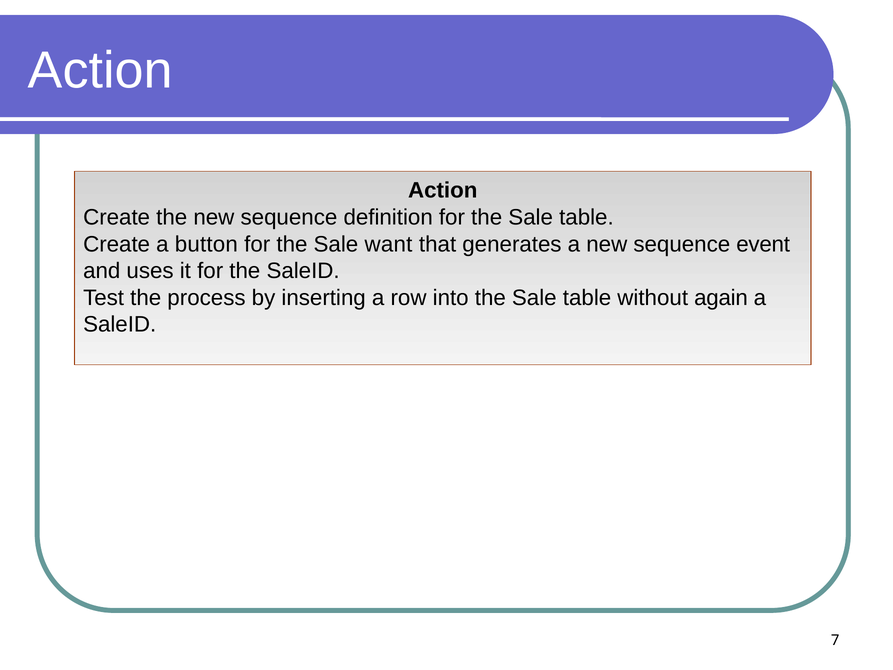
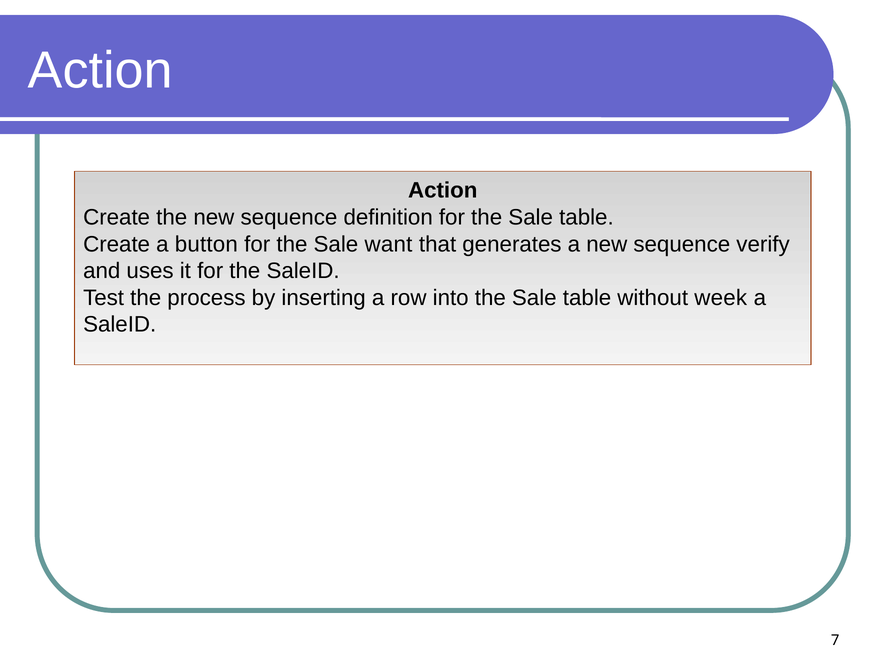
event: event -> verify (763, 244)
again: again -> week (721, 298)
